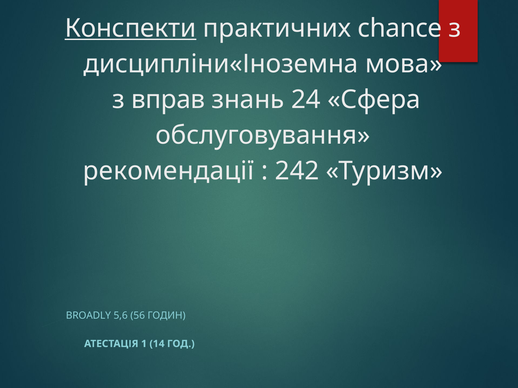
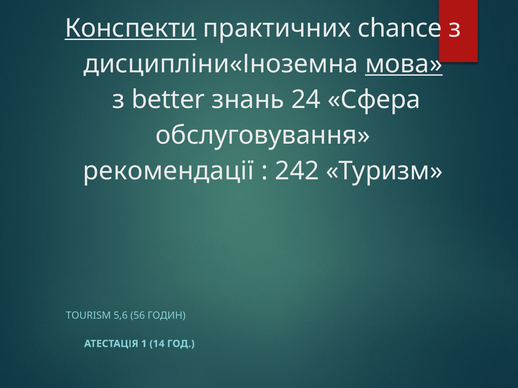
мова underline: none -> present (404, 64)
вправ: вправ -> better (168, 100)
BROADLY: BROADLY -> TOURISM (88, 316)
